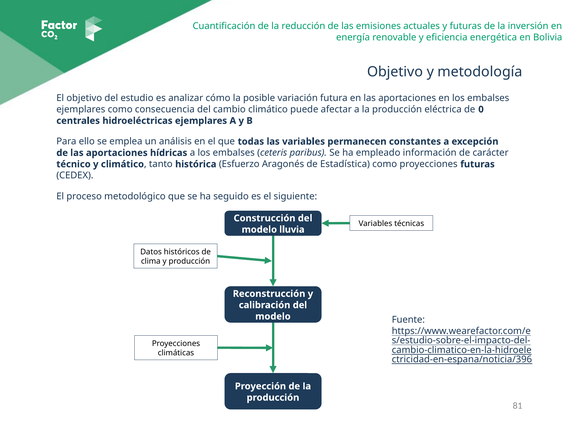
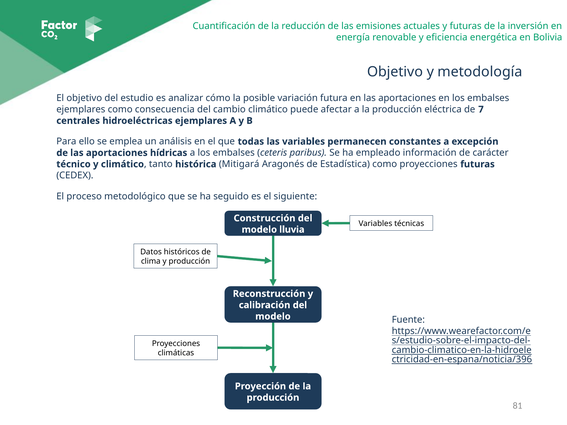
0: 0 -> 7 (481, 109)
Esfuerzo: Esfuerzo -> Mitigará (239, 164)
